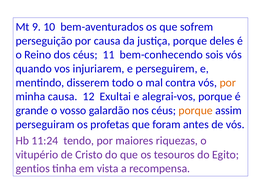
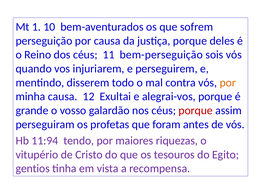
9: 9 -> 1 (36, 27)
bem-conhecendo: bem-conhecendo -> bem-perseguição (161, 55)
porque colour: orange -> red (196, 110)
11:24: 11:24 -> 11:94 (45, 141)
